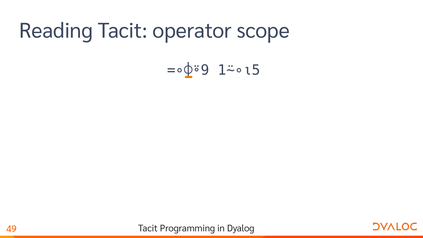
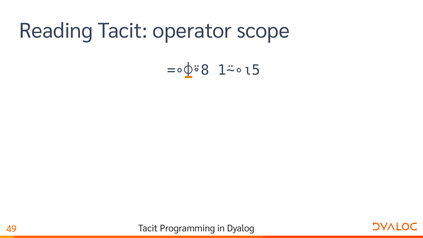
=∘⌽⍤9: =∘⌽⍤9 -> =∘⌽⍤8 (188, 70)
